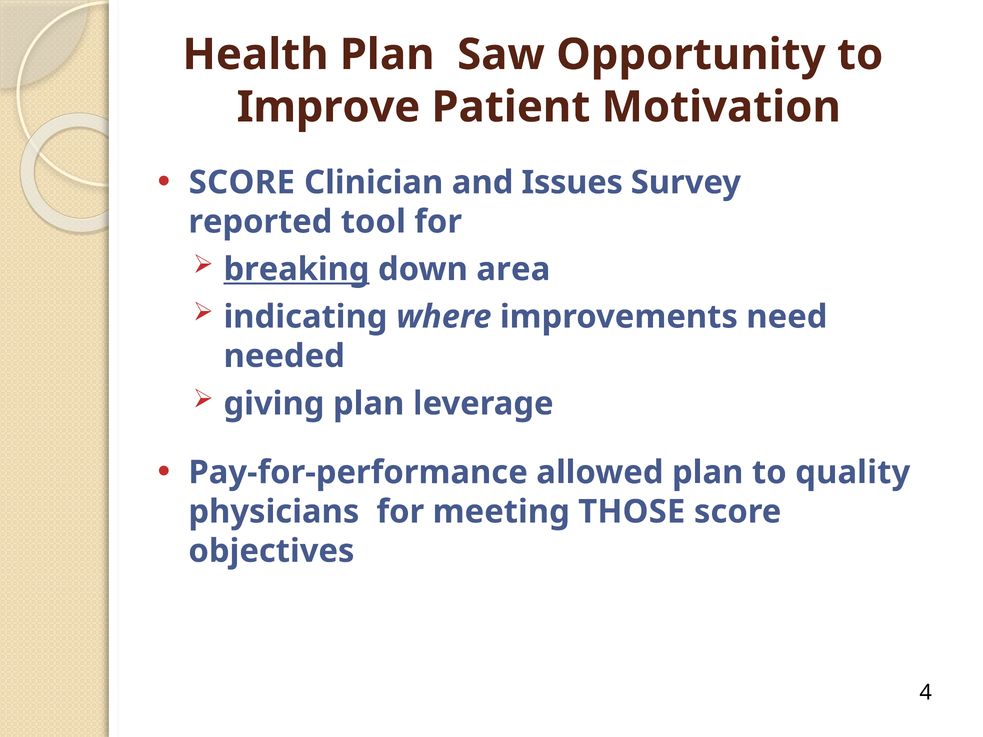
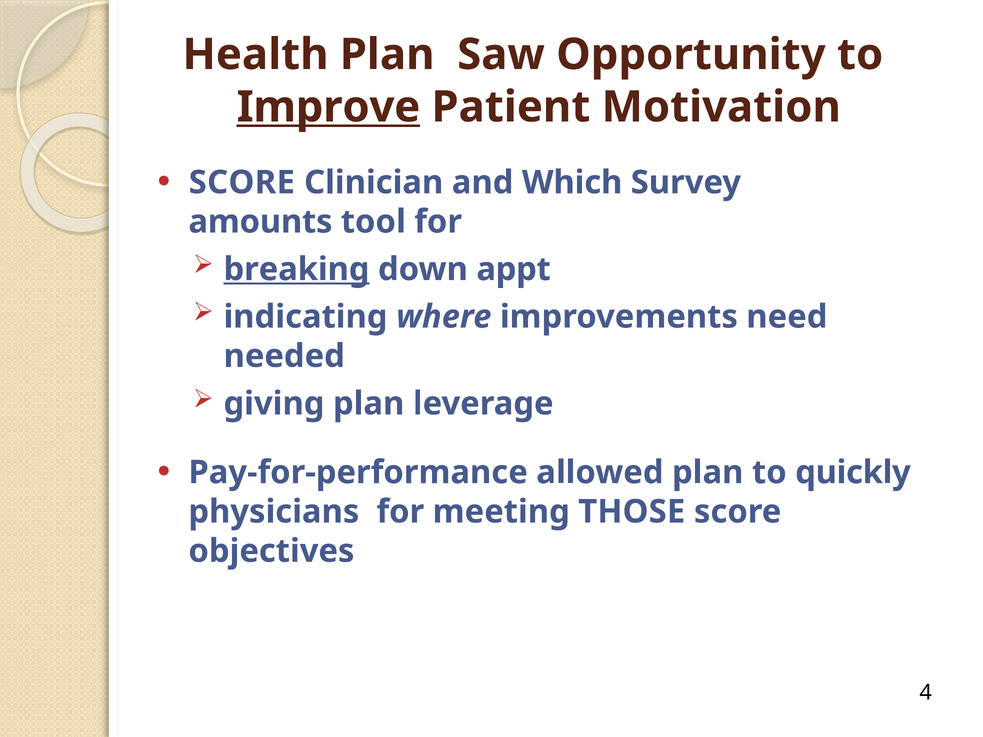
Improve underline: none -> present (328, 107)
Issues: Issues -> Which (572, 183)
reported: reported -> amounts (260, 222)
area: area -> appt (514, 269)
quality: quality -> quickly (853, 473)
